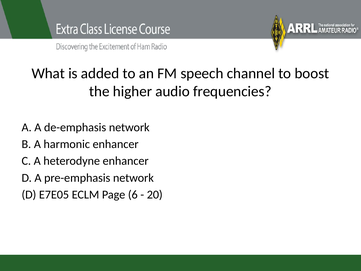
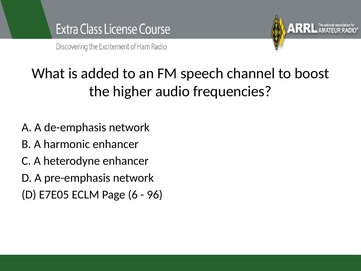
20: 20 -> 96 (155, 195)
